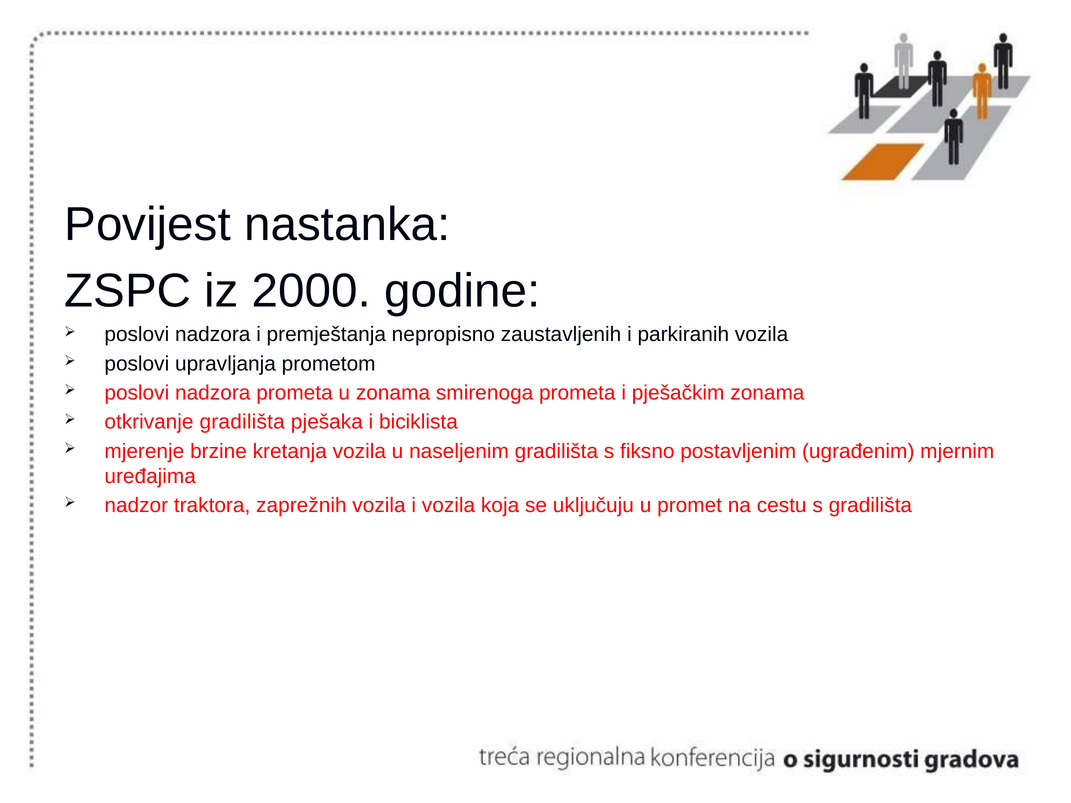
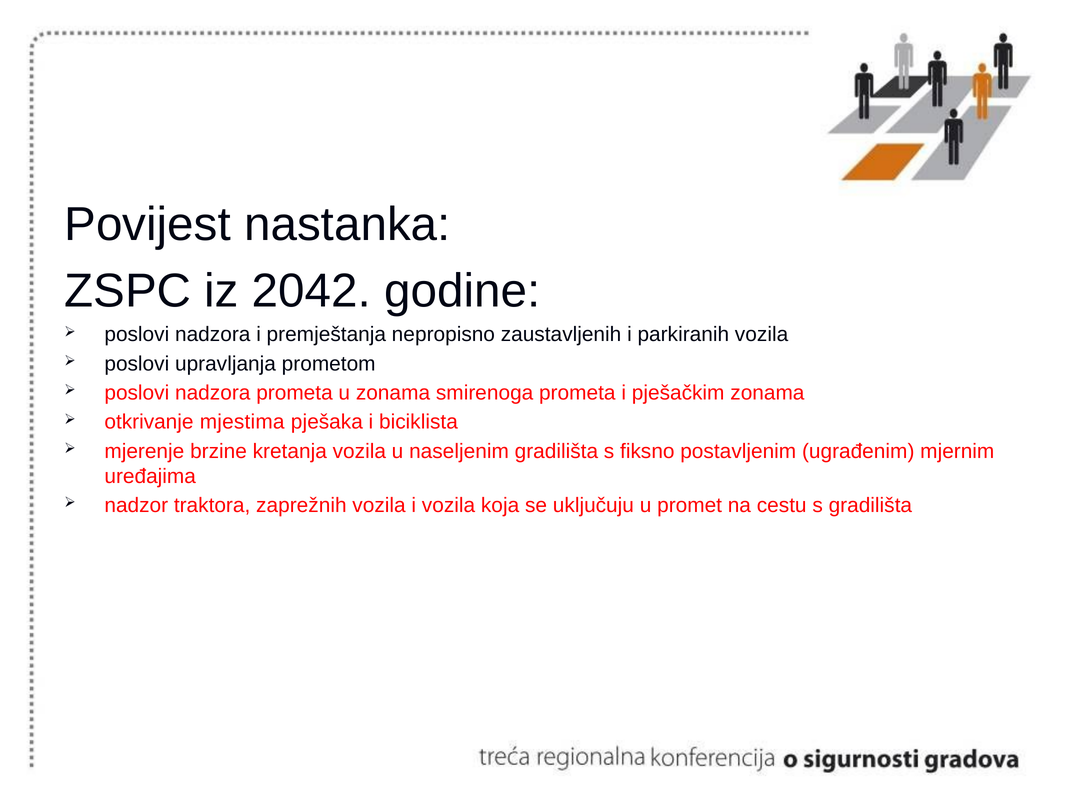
2000: 2000 -> 2042 (311, 291)
otkrivanje gradilišta: gradilišta -> mjestima (242, 422)
